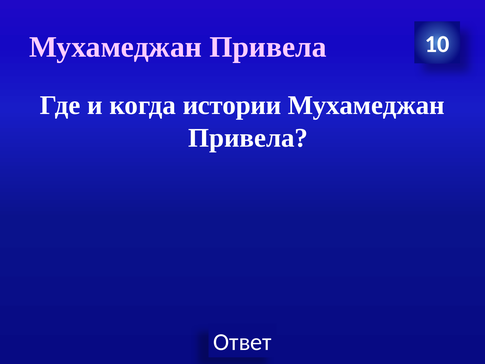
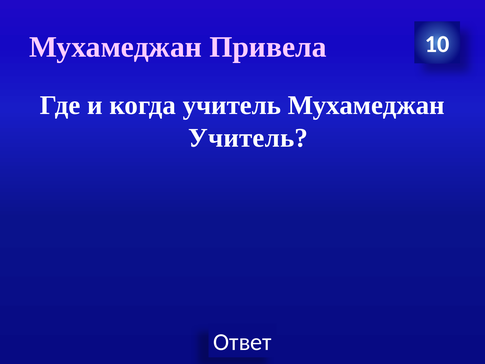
когда истории: истории -> учитель (232, 105)
Привела: Привела -> Учитель (248, 138)
